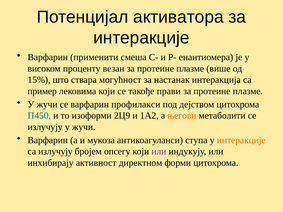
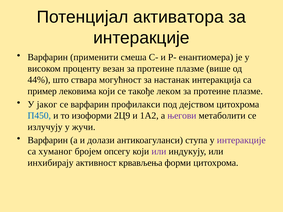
15%: 15% -> 44% (39, 80)
прави: прави -> леком (169, 91)
жучи: жучи -> јаког (47, 104)
његови colour: orange -> purple (182, 116)
мукоза: мукоза -> долази (101, 140)
интеракције colour: orange -> purple (241, 140)
са излучују: излучују -> хуманог (55, 152)
директном: директном -> крвављења (141, 163)
